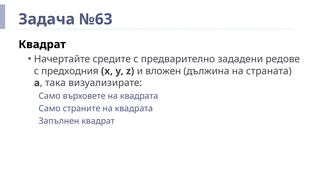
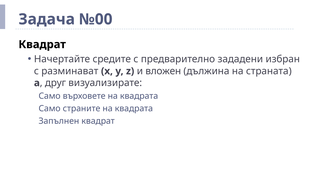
№63: №63 -> №00 (96, 19)
редове: редове -> избран (283, 59)
предходния: предходния -> разминават (70, 71)
така: така -> друг (55, 83)
